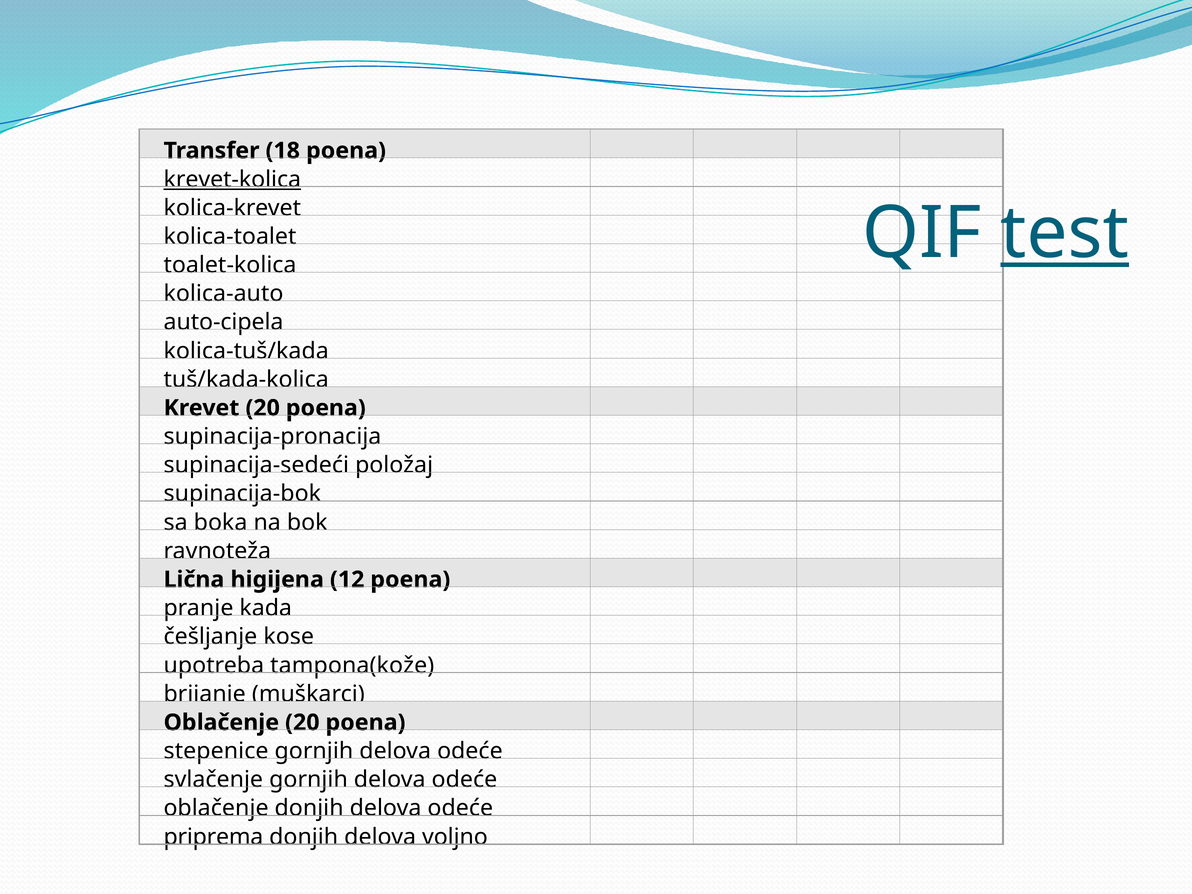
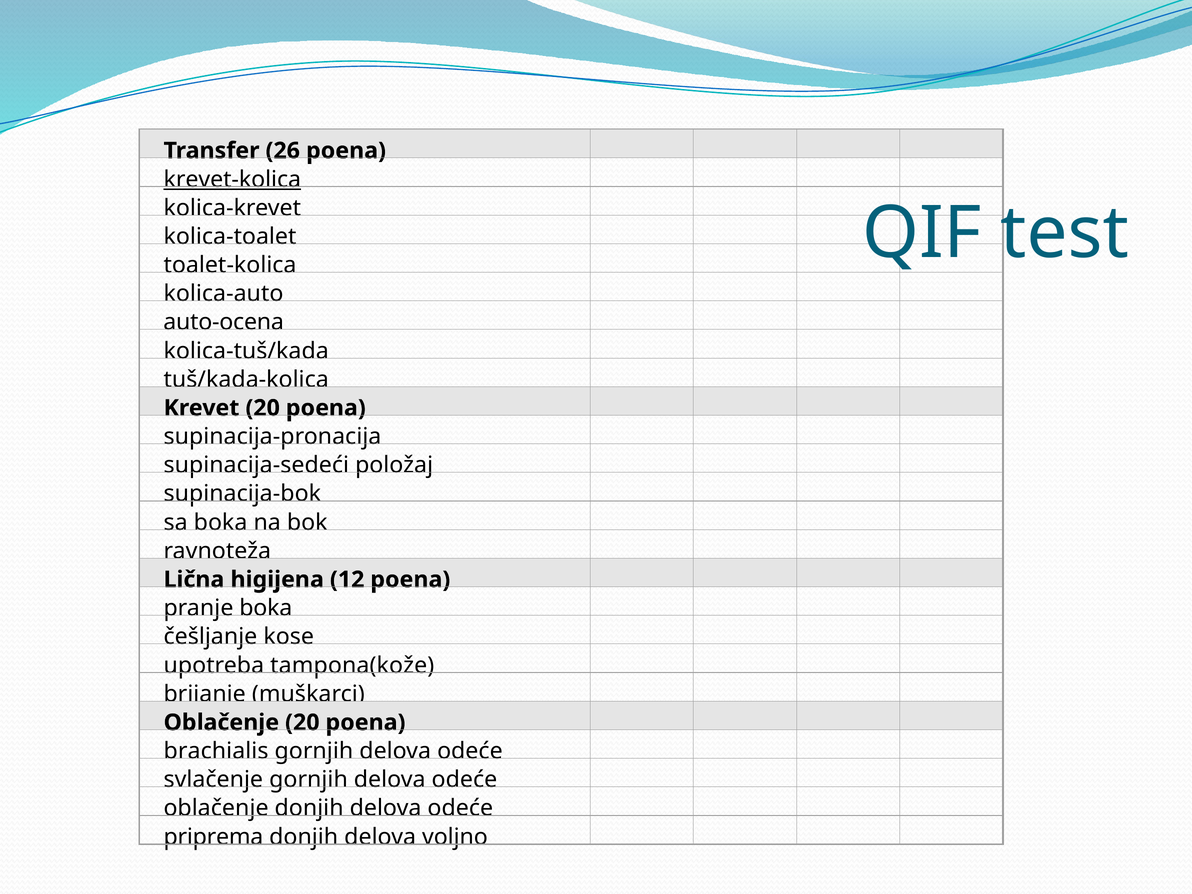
18: 18 -> 26 (283, 151)
test underline: present -> none (1065, 233)
auto-cipela: auto-cipela -> auto-ocena (224, 322)
pranje kada: kada -> boka (266, 608)
stepenice: stepenice -> brachialis (216, 751)
